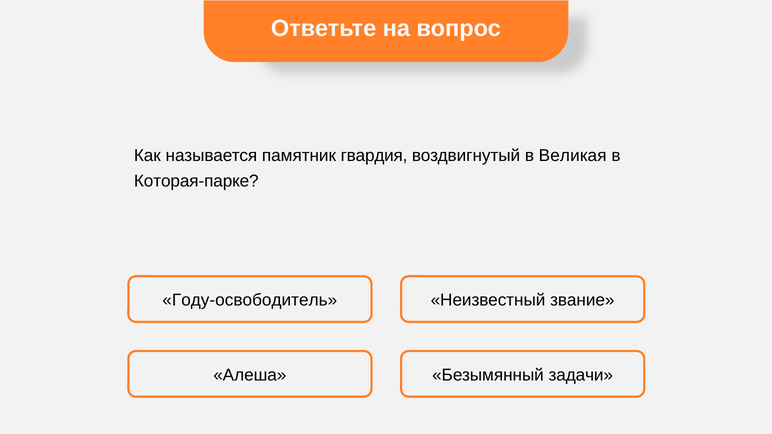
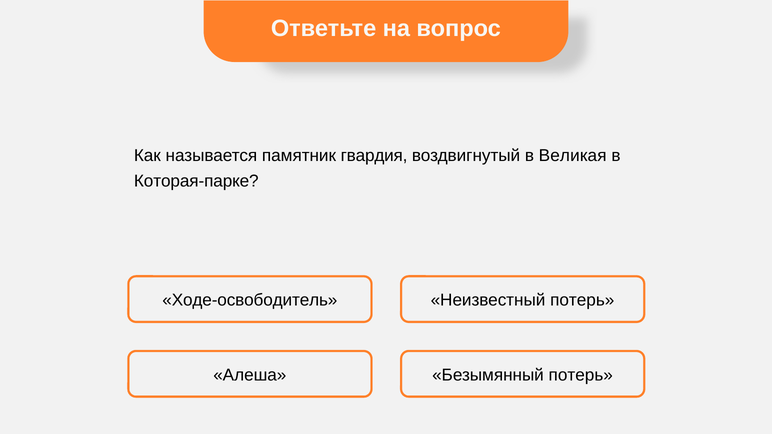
Году-освободитель: Году-освободитель -> Ходе-освободитель (250, 300)
Неизвестный звание: звание -> потерь (582, 300)
Безымянный задачи: задачи -> потерь (581, 375)
